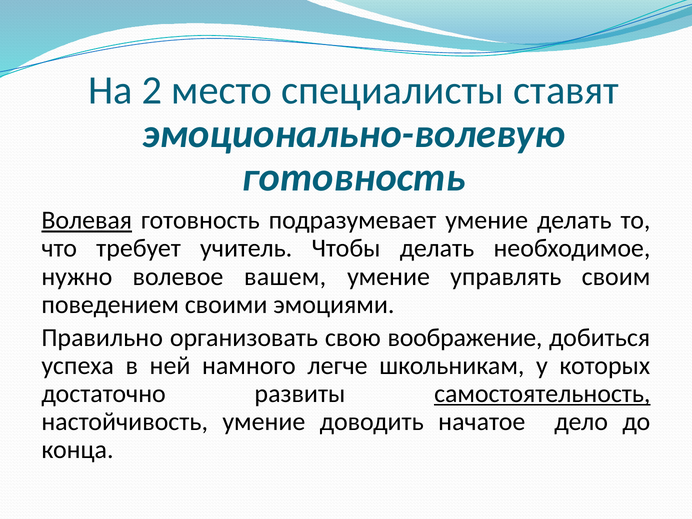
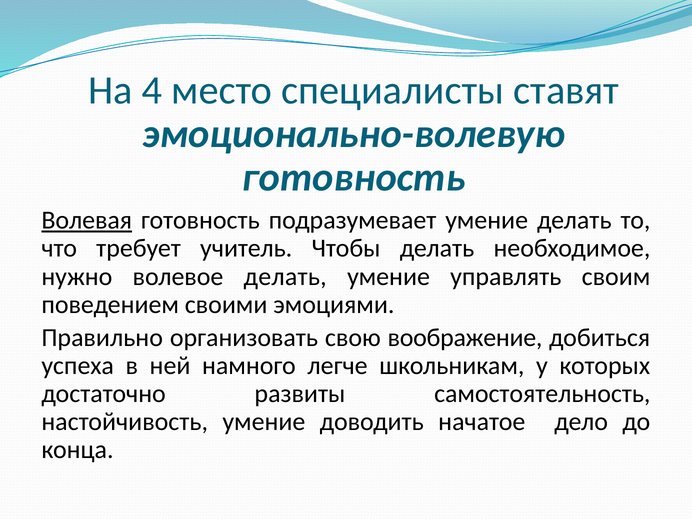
2: 2 -> 4 (152, 90)
волевое вашем: вашем -> делать (285, 276)
самостоятельность underline: present -> none (542, 394)
